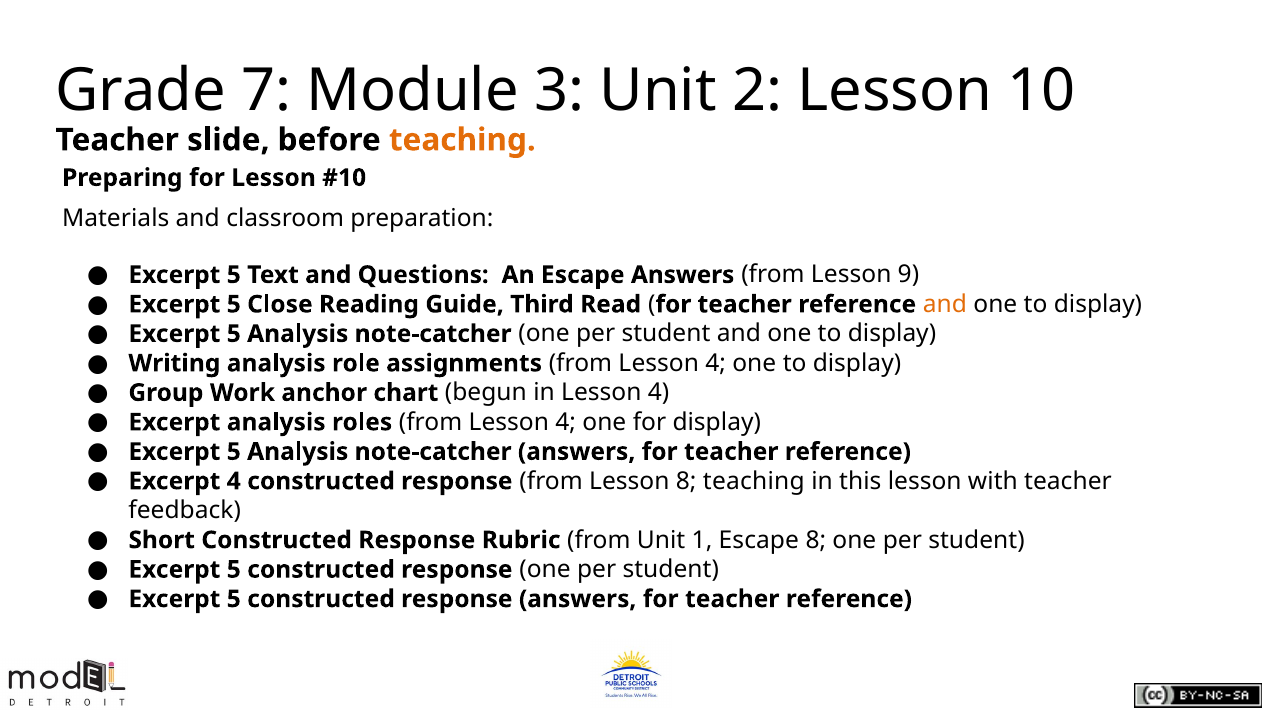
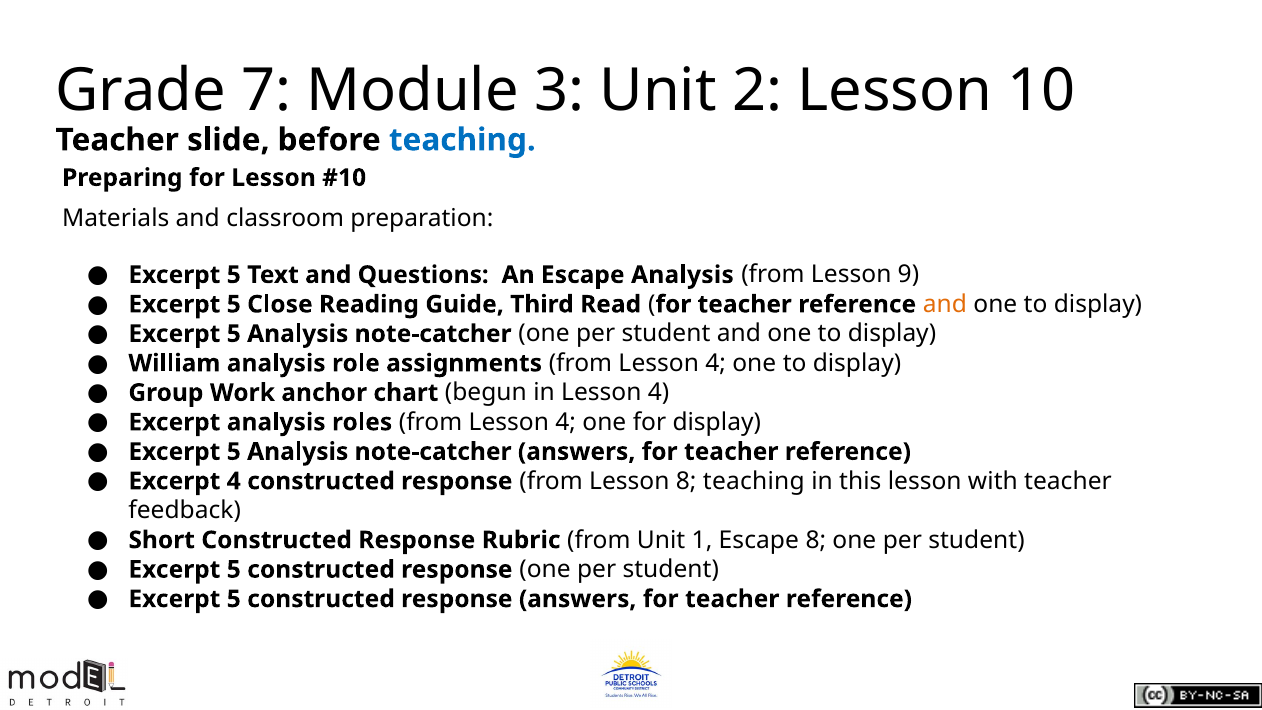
teaching colour: orange -> blue (462, 140)
Escape Answers: Answers -> Analysis (682, 275)
Writing: Writing -> William (174, 363)
